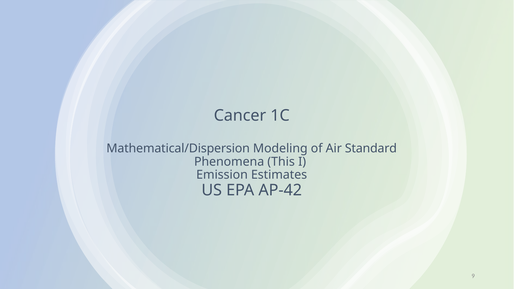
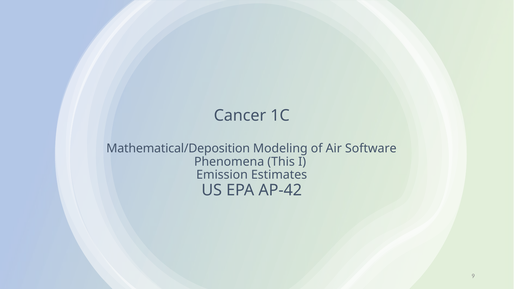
Mathematical/Dispersion: Mathematical/Dispersion -> Mathematical/Deposition (178, 148)
Standard: Standard -> Software (371, 148)
